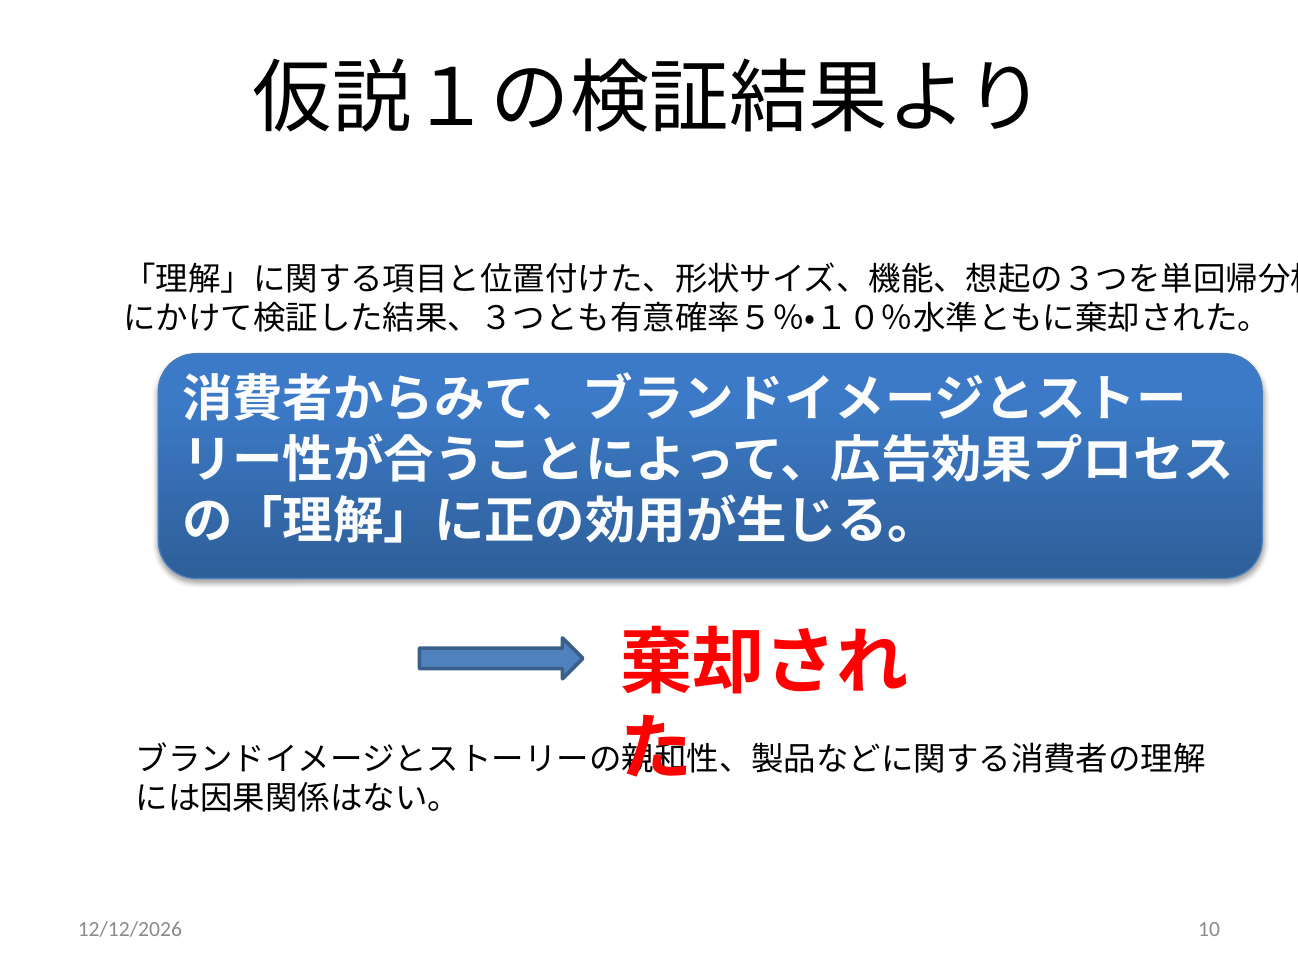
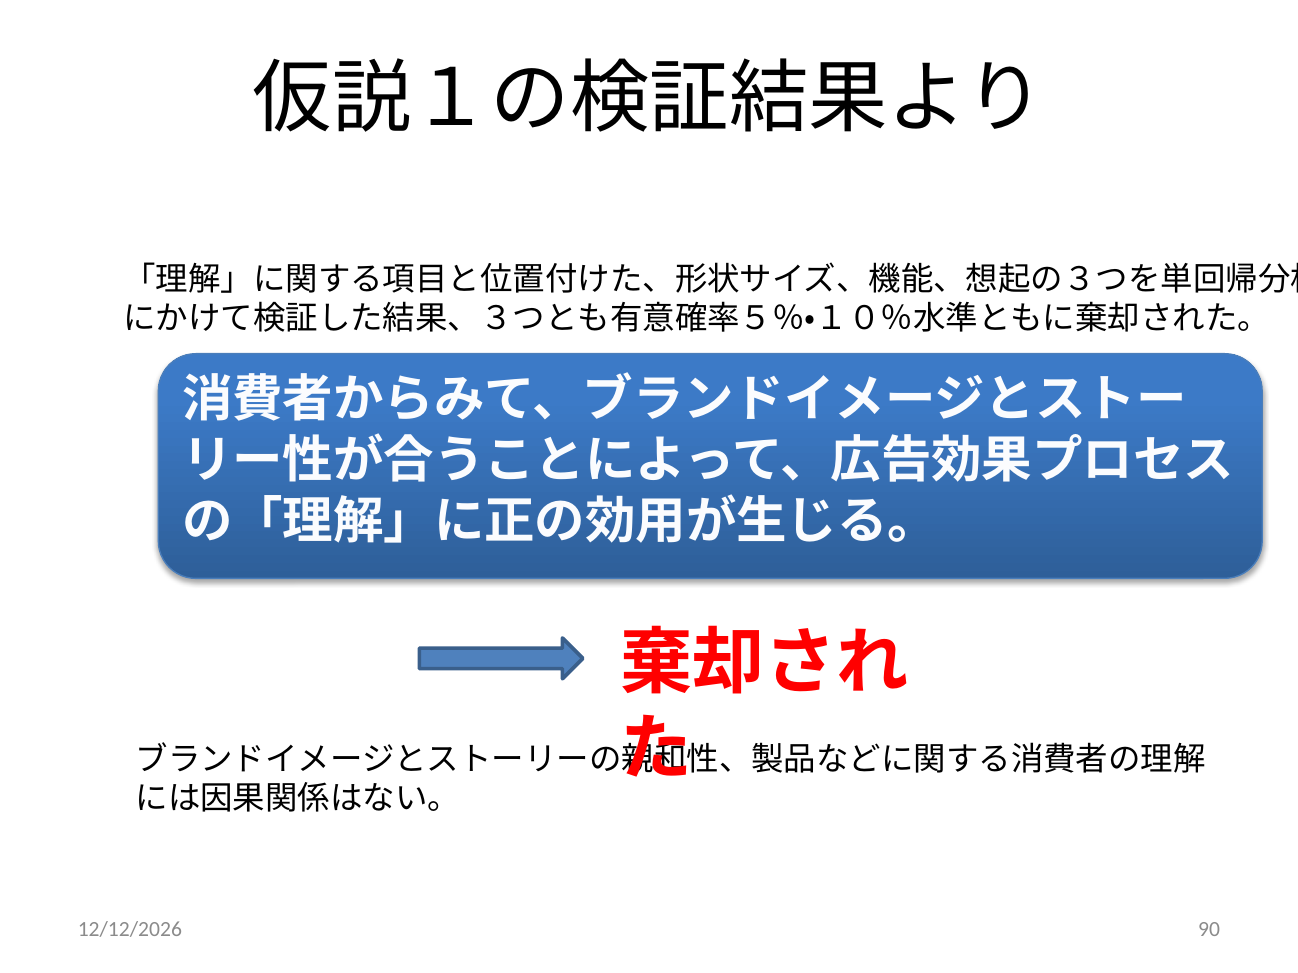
10: 10 -> 90 (1209, 929)
